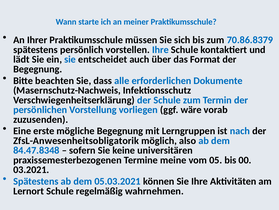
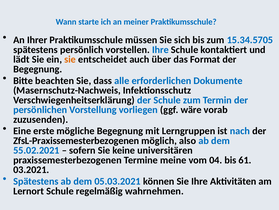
70.86.8379: 70.86.8379 -> 15.34.5705 (250, 40)
sie colour: blue -> orange (70, 59)
ZfsL-Anwesenheitsobligatorik: ZfsL-Anwesenheitsobligatorik -> ZfsL-Praxissemesterbezogenen (76, 140)
84.47.8348: 84.47.8348 -> 55.02.2021 (36, 150)
05: 05 -> 04 (216, 160)
00: 00 -> 61 (245, 160)
